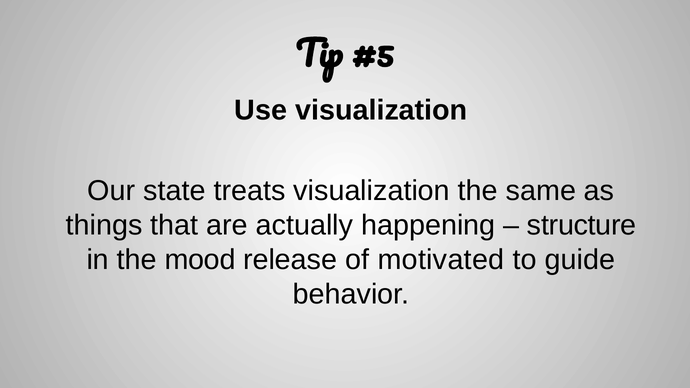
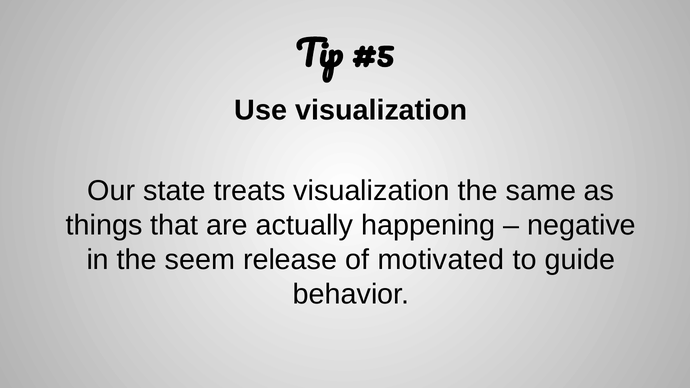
structure: structure -> negative (582, 225)
mood: mood -> seem (200, 260)
